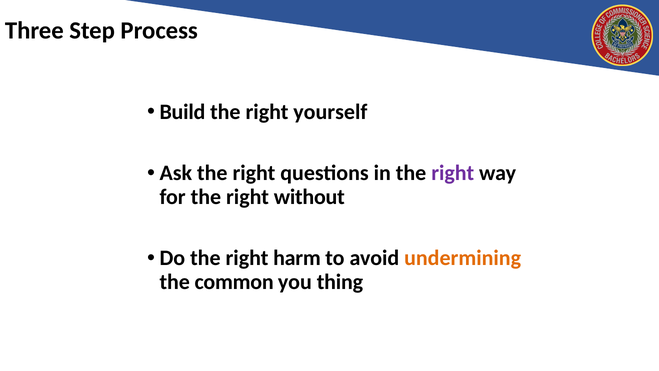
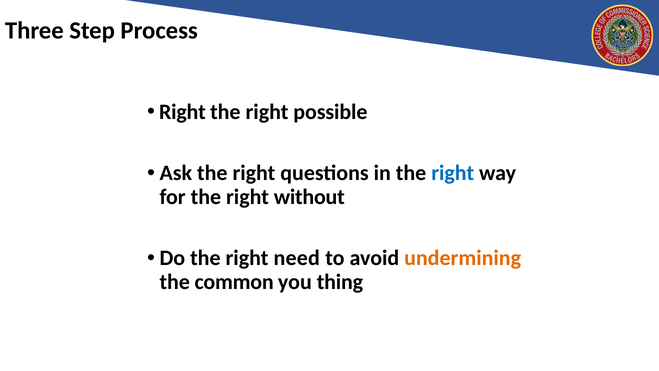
Build: Build -> Right (182, 112)
yourself: yourself -> possible (330, 112)
right colour: purple -> blue (453, 173)
harm: harm -> need (297, 258)
